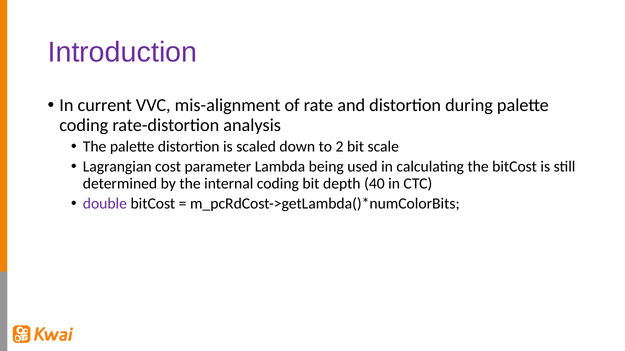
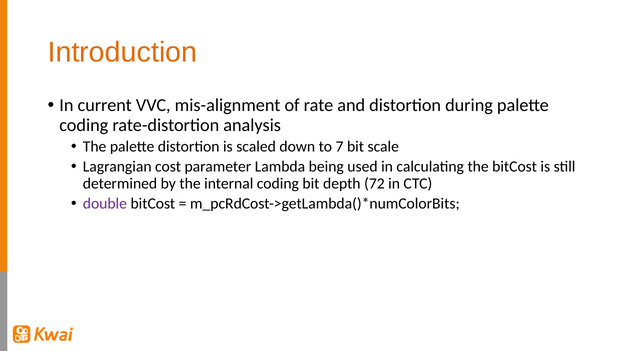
Introduction colour: purple -> orange (122, 53)
2: 2 -> 7 (340, 147)
40: 40 -> 72 (374, 184)
